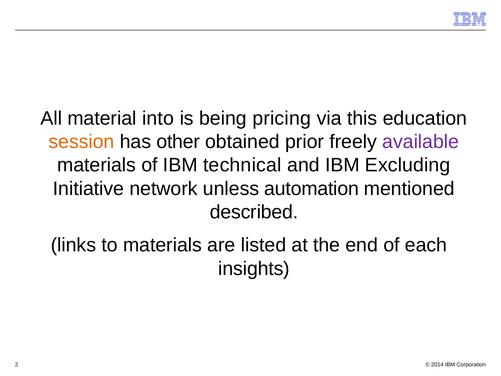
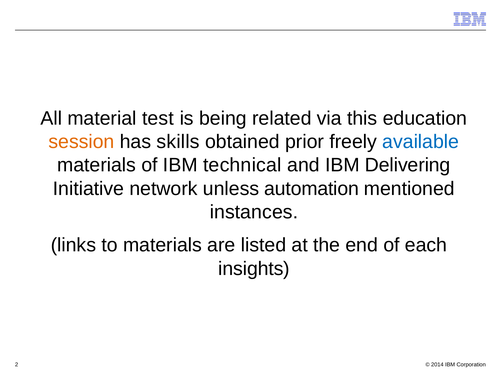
into: into -> test (158, 118)
pricing: pricing -> related (282, 118)
other: other -> skills (178, 142)
available colour: purple -> blue (421, 142)
Excluding: Excluding -> Delivering (408, 165)
described: described -> instances (254, 212)
